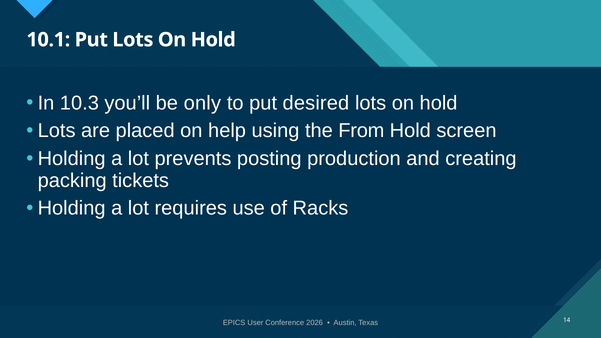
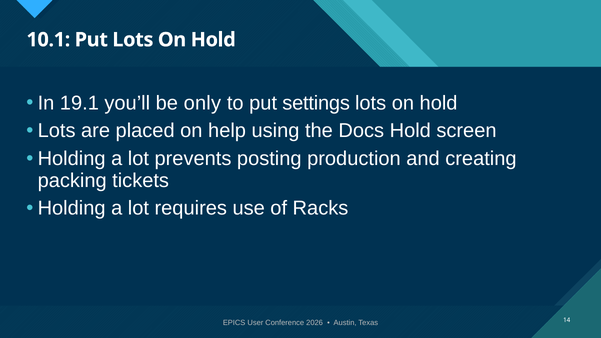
10.3: 10.3 -> 19.1 (79, 103)
desired: desired -> settings (316, 103)
From: From -> Docs (361, 131)
